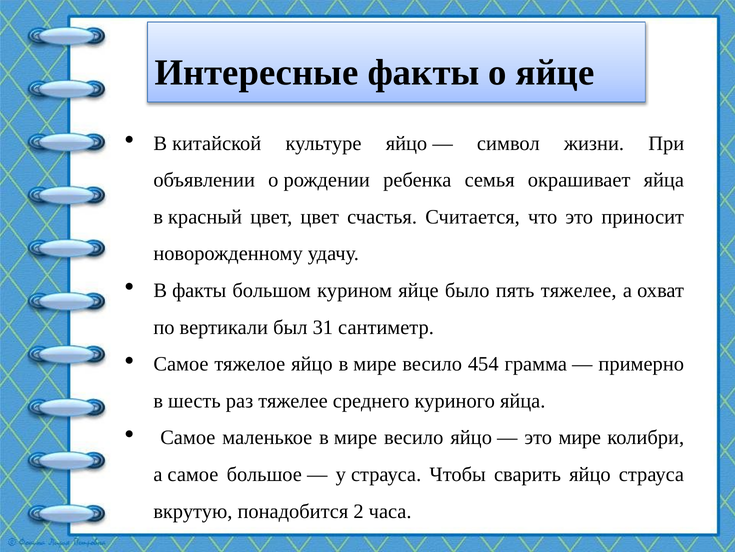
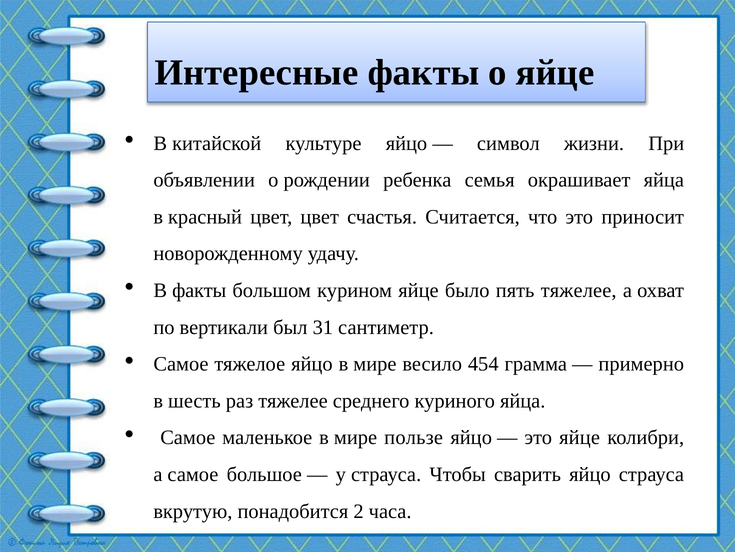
маленькое в мире весило: весило -> пользе (414, 437)
это мире: мире -> яйце (580, 437)
